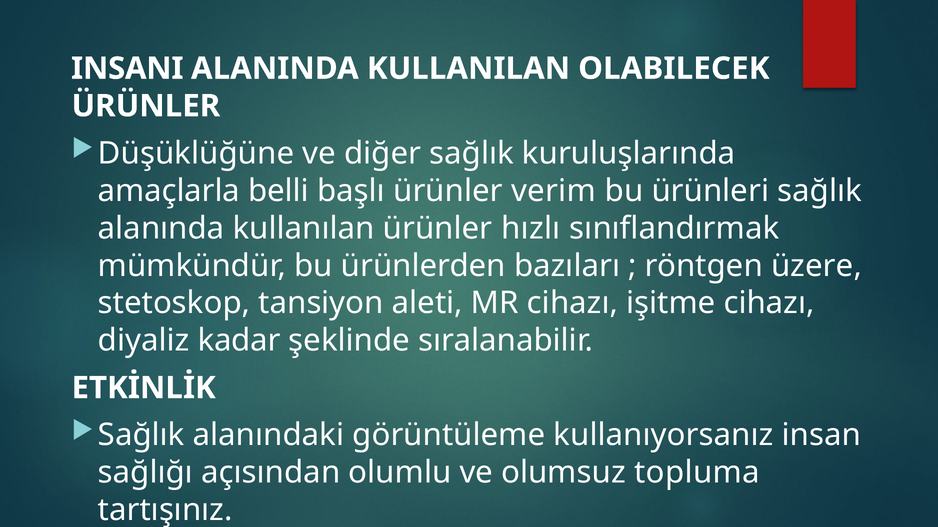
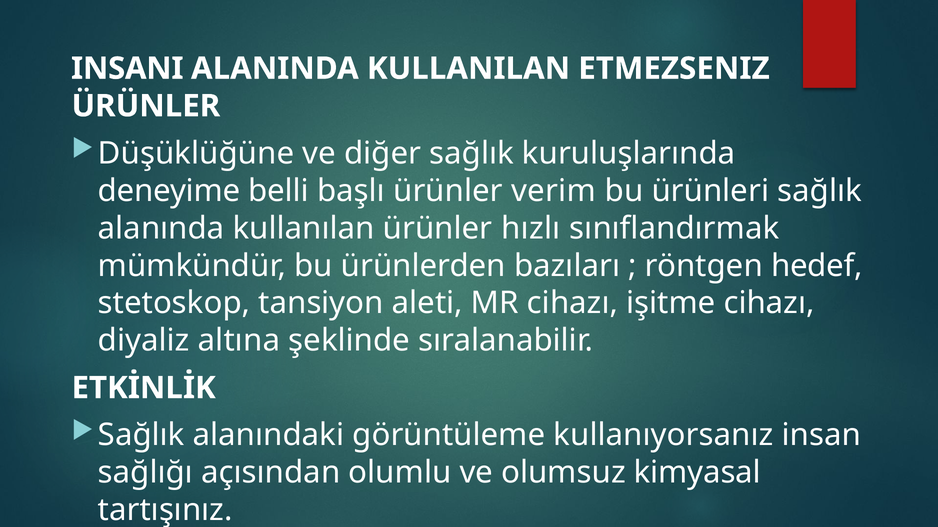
OLABILECEK: OLABILECEK -> ETMEZSENIZ (674, 69)
amaçlarla: amaçlarla -> deneyime (169, 191)
üzere: üzere -> hedef (817, 266)
kadar: kadar -> altına (239, 341)
topluma: topluma -> kimyasal (697, 473)
